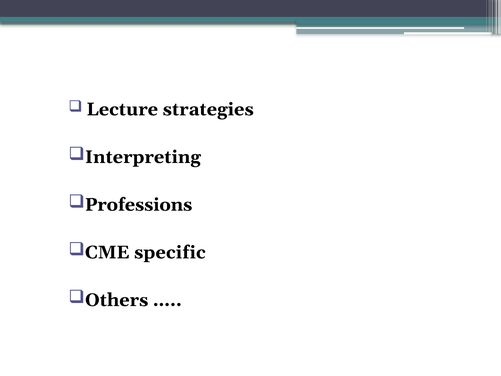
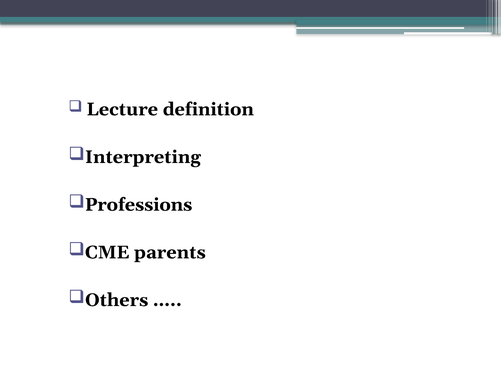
strategies: strategies -> definition (208, 109)
specific: specific -> parents (170, 252)
